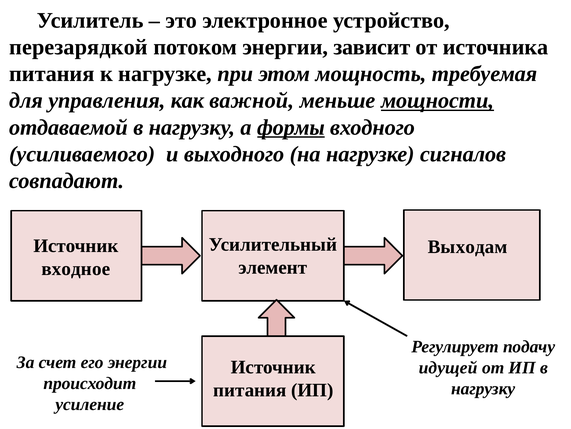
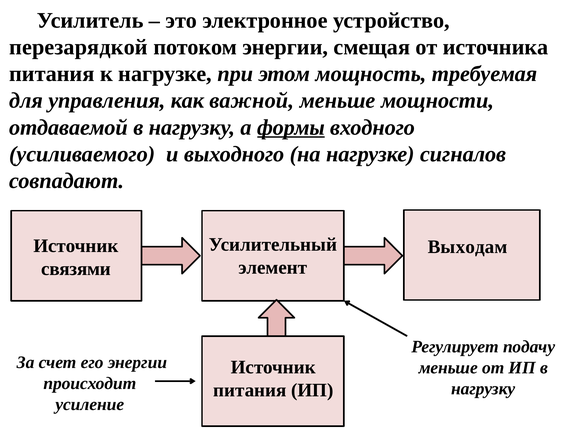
зависит: зависит -> смещая (372, 47)
мощности underline: present -> none (438, 100)
входное: входное -> связями (76, 268)
идущей: идущей -> меньше (448, 367)
